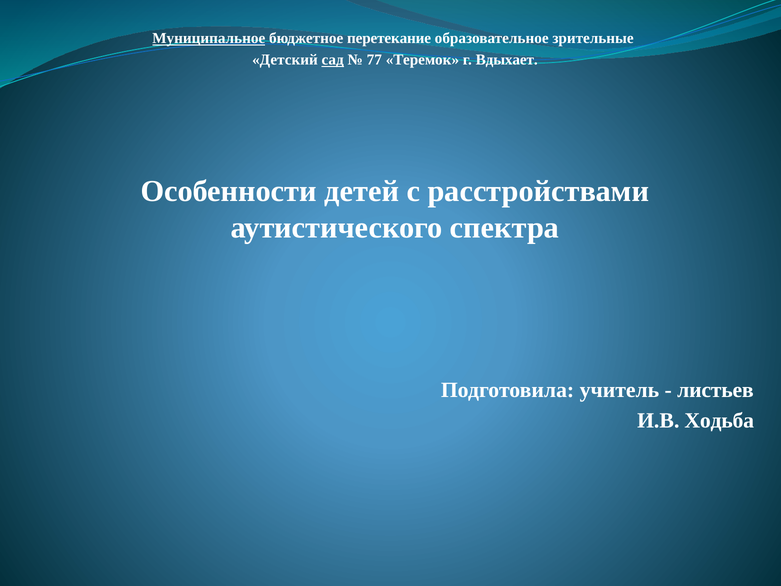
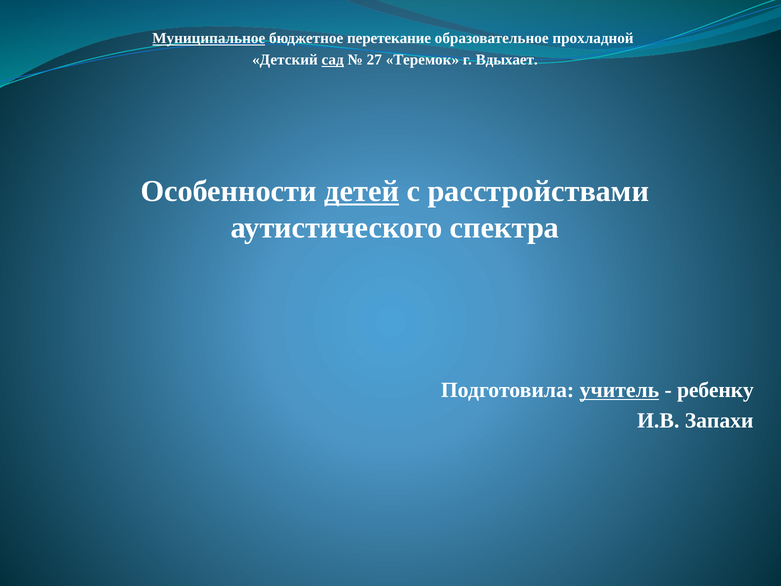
зрительные: зрительные -> прохладной (593, 38)
77: 77 -> 27 (374, 60)
детей underline: none -> present (362, 191)
учитель underline: none -> present (619, 390)
листьев: листьев -> ребенку (715, 390)
Ходьба: Ходьба -> Запахи (719, 420)
